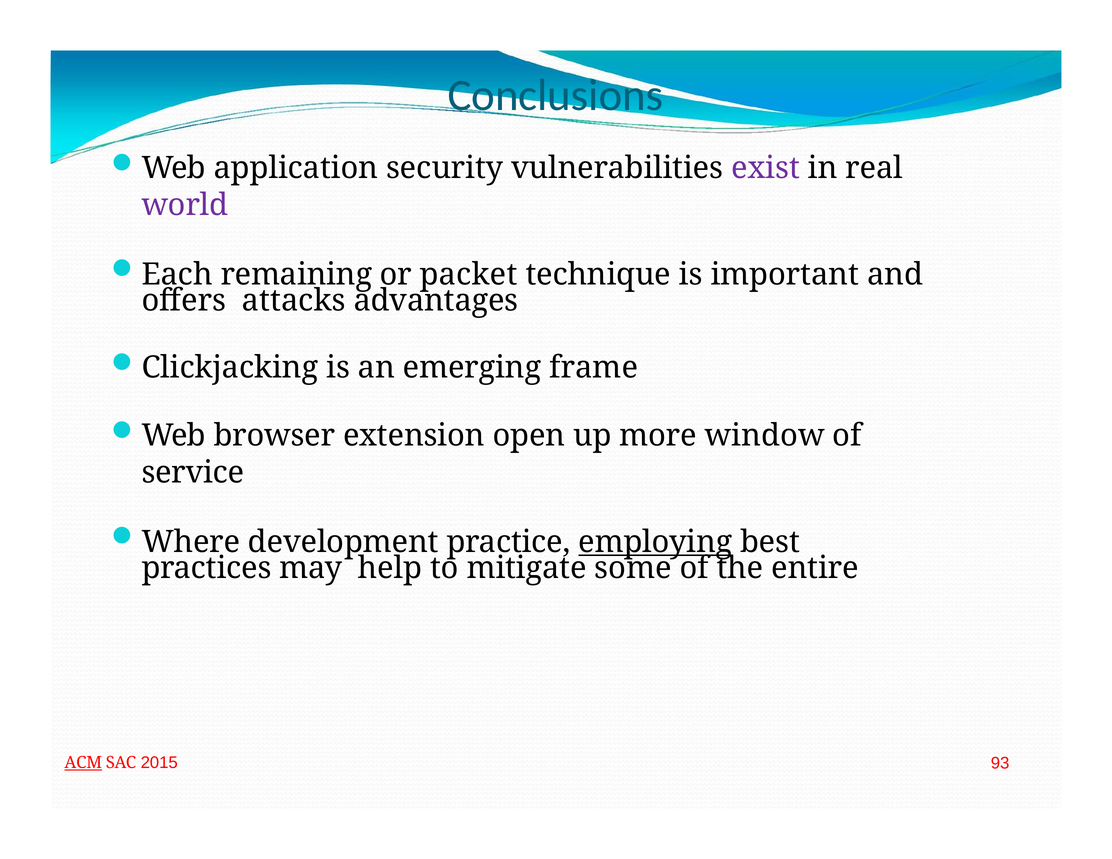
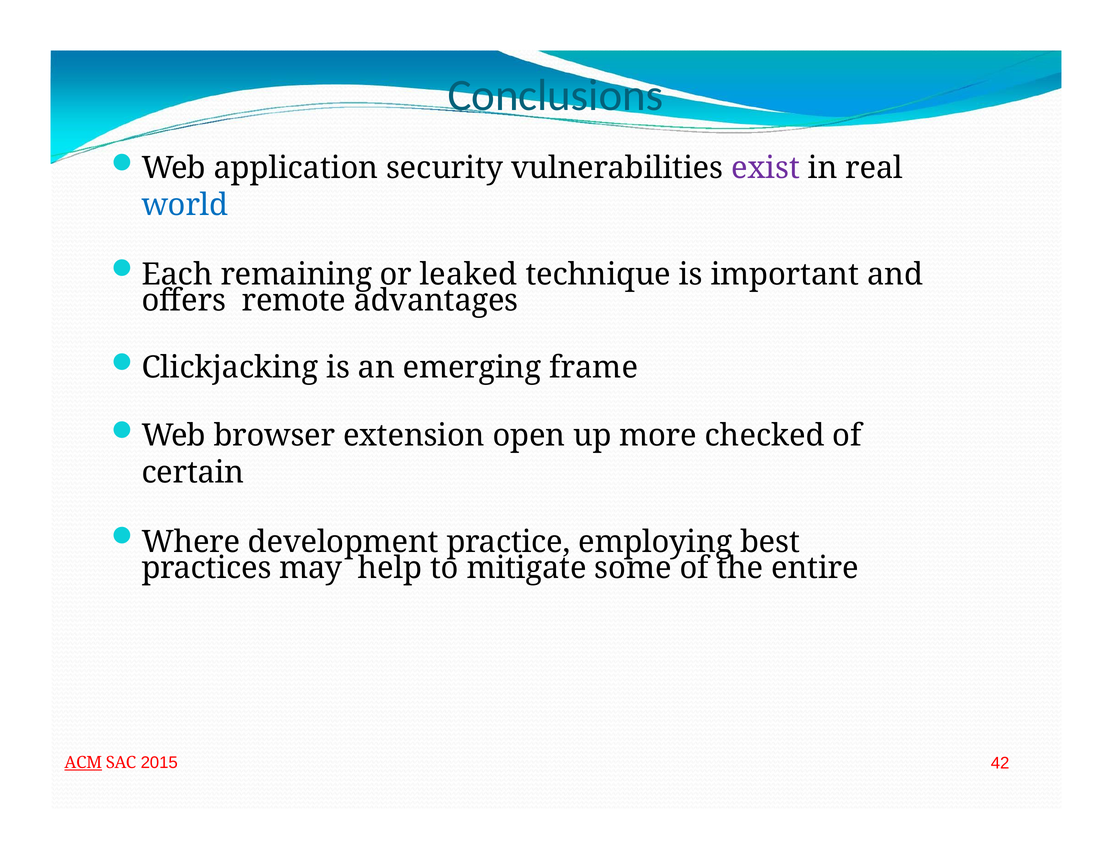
world colour: purple -> blue (185, 205)
packet: packet -> leaked (469, 275)
attacks: attacks -> remote (294, 301)
window: window -> checked (765, 436)
service: service -> certain (193, 473)
employing underline: present -> none (655, 542)
93: 93 -> 42 (1000, 763)
